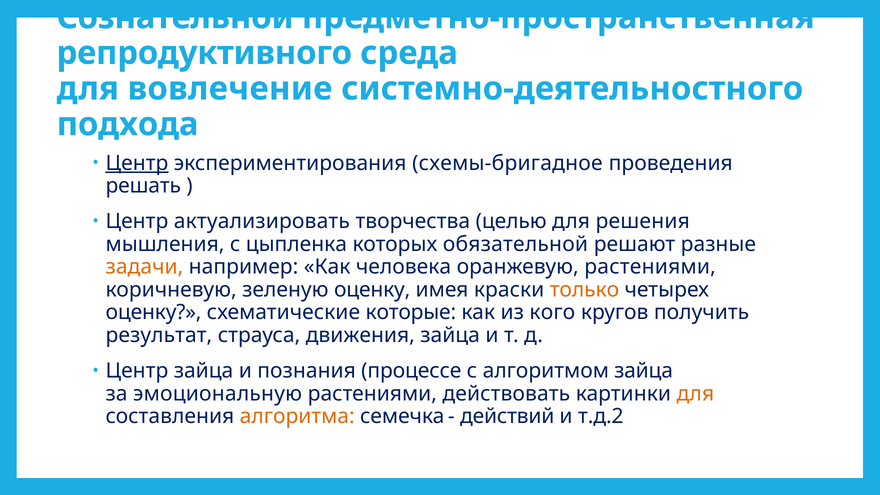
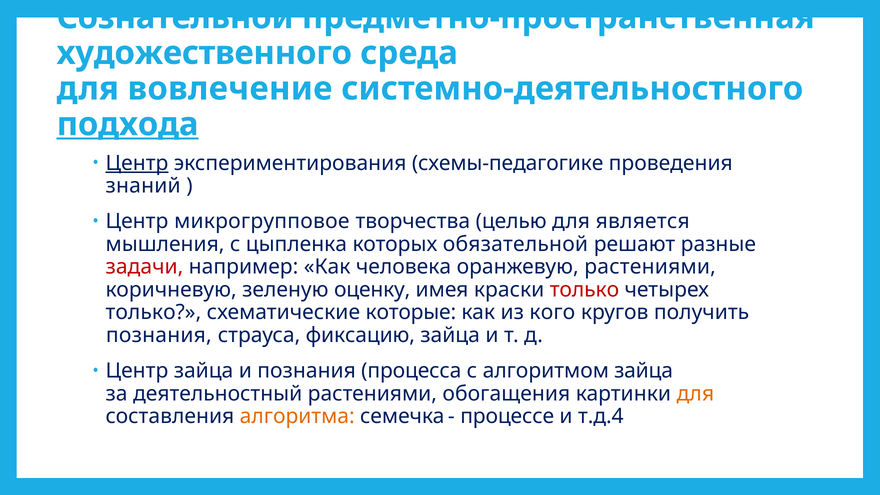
репродуктивного: репродуктивного -> художественного (204, 53)
подхода underline: none -> present (128, 124)
схемы-бригадное: схемы-бригадное -> схемы-педагогике (508, 163)
решать: решать -> знаний (143, 186)
актуализировать: актуализировать -> микрогрупповое (262, 221)
решения: решения -> является (643, 221)
задачи colour: orange -> red (144, 267)
только colour: orange -> red (584, 290)
оценку: оценку -> только (153, 312)
результат: результат -> познания (159, 335)
движения: движения -> фиксацию (360, 335)
процессе: процессе -> процесса (411, 371)
эмоциональную: эмоциональную -> деятельностный (218, 394)
действовать: действовать -> обогащения (506, 394)
действий: действий -> процессе (507, 416)
т.д.2: т.д.2 -> т.д.4 (601, 416)
